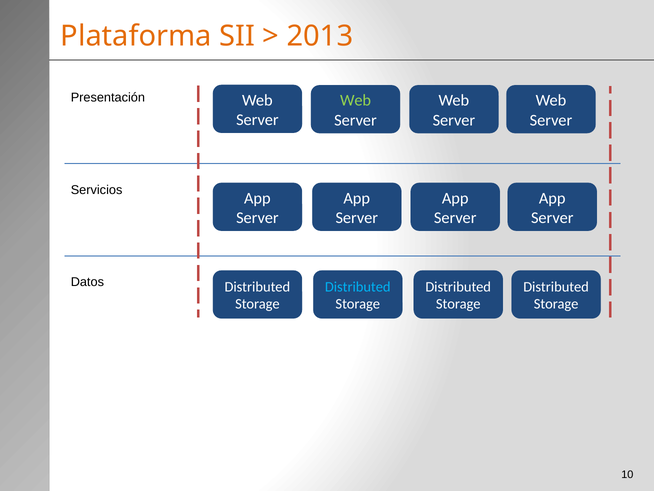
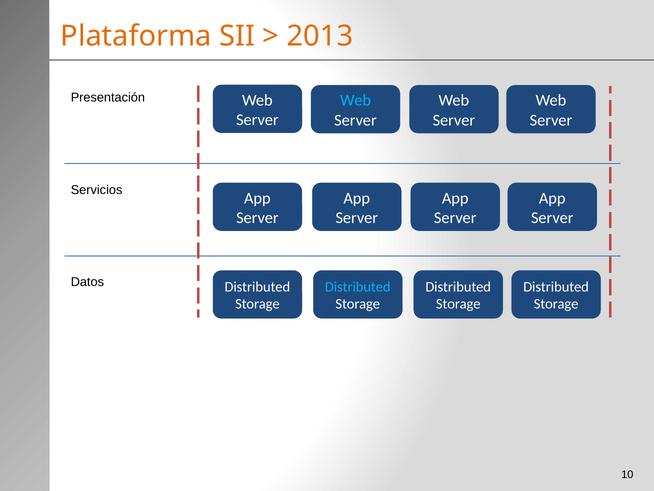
Web colour: light green -> light blue (356, 100)
